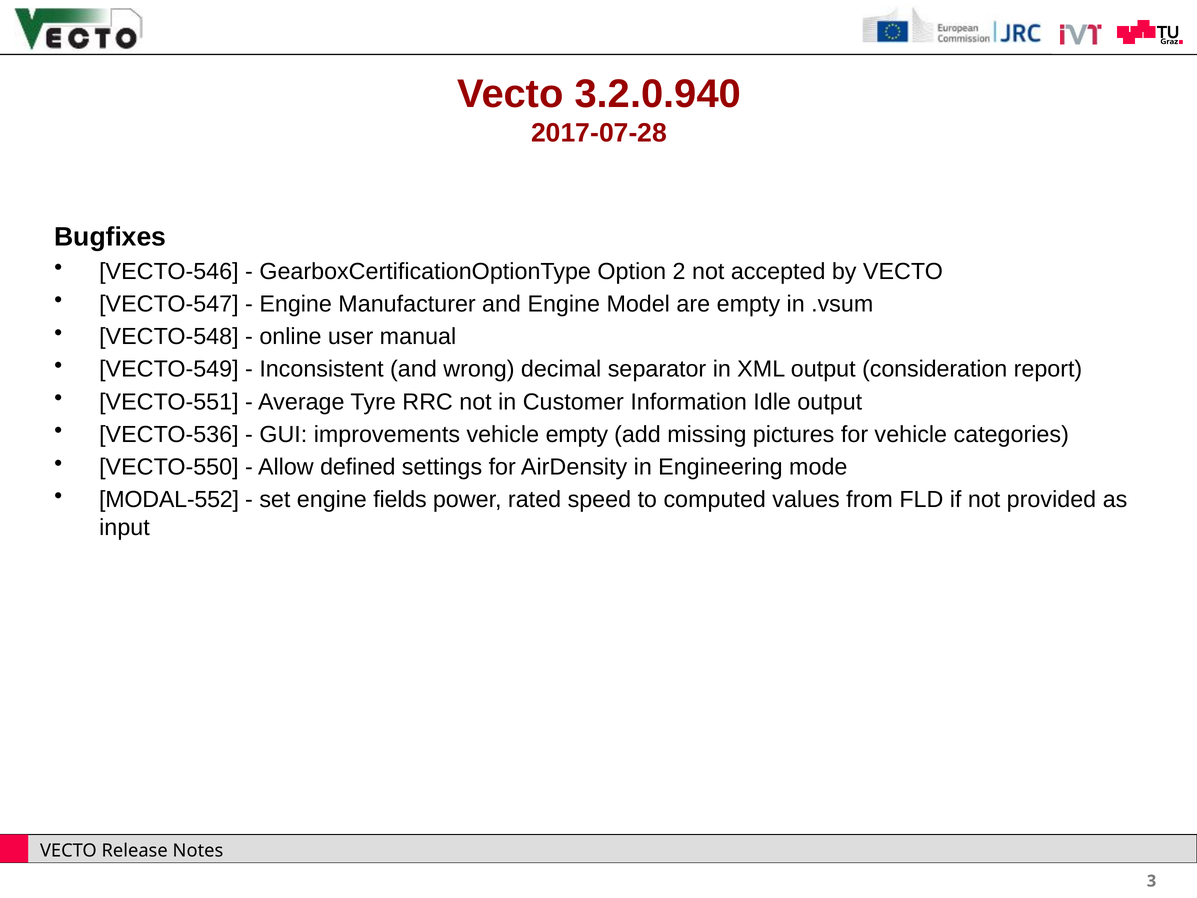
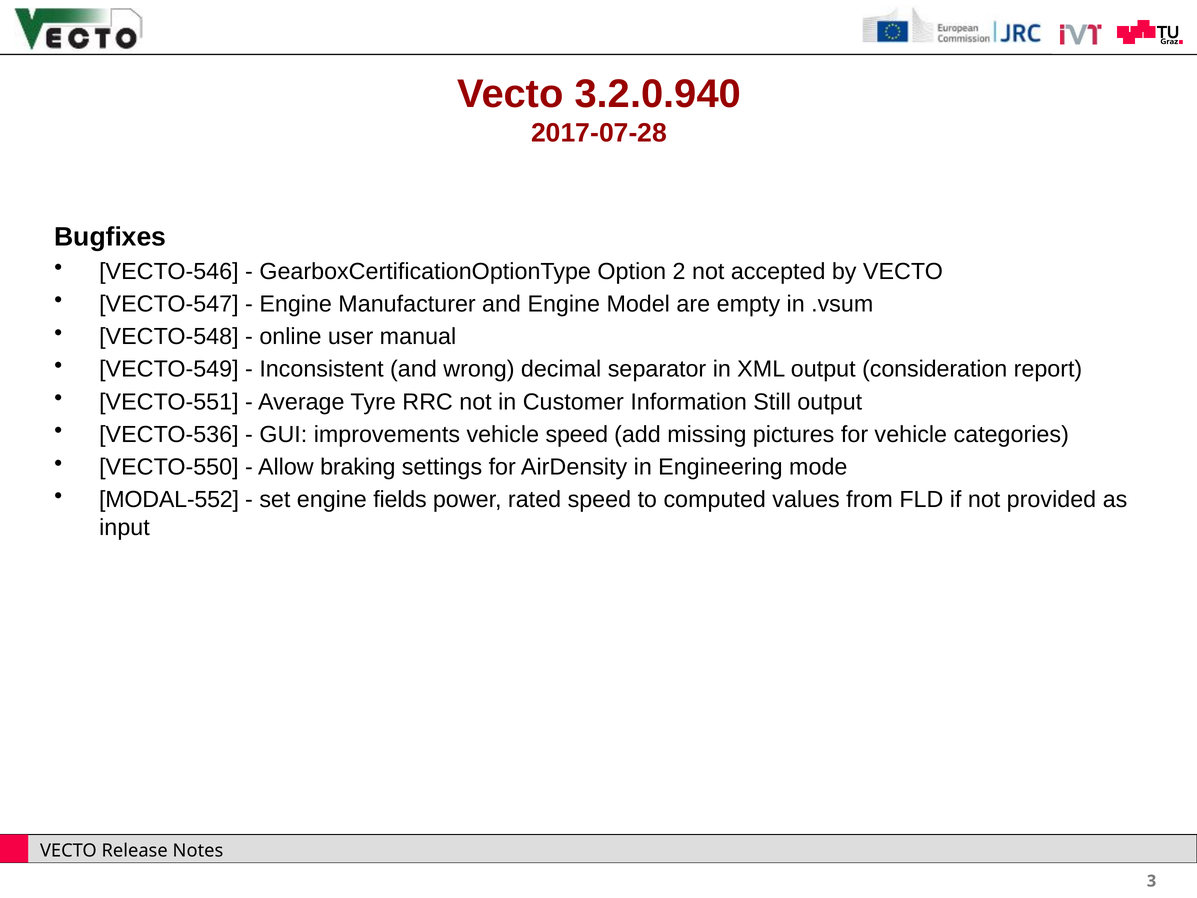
Idle: Idle -> Still (772, 402)
vehicle empty: empty -> speed (577, 434)
defined: defined -> braking (358, 467)
